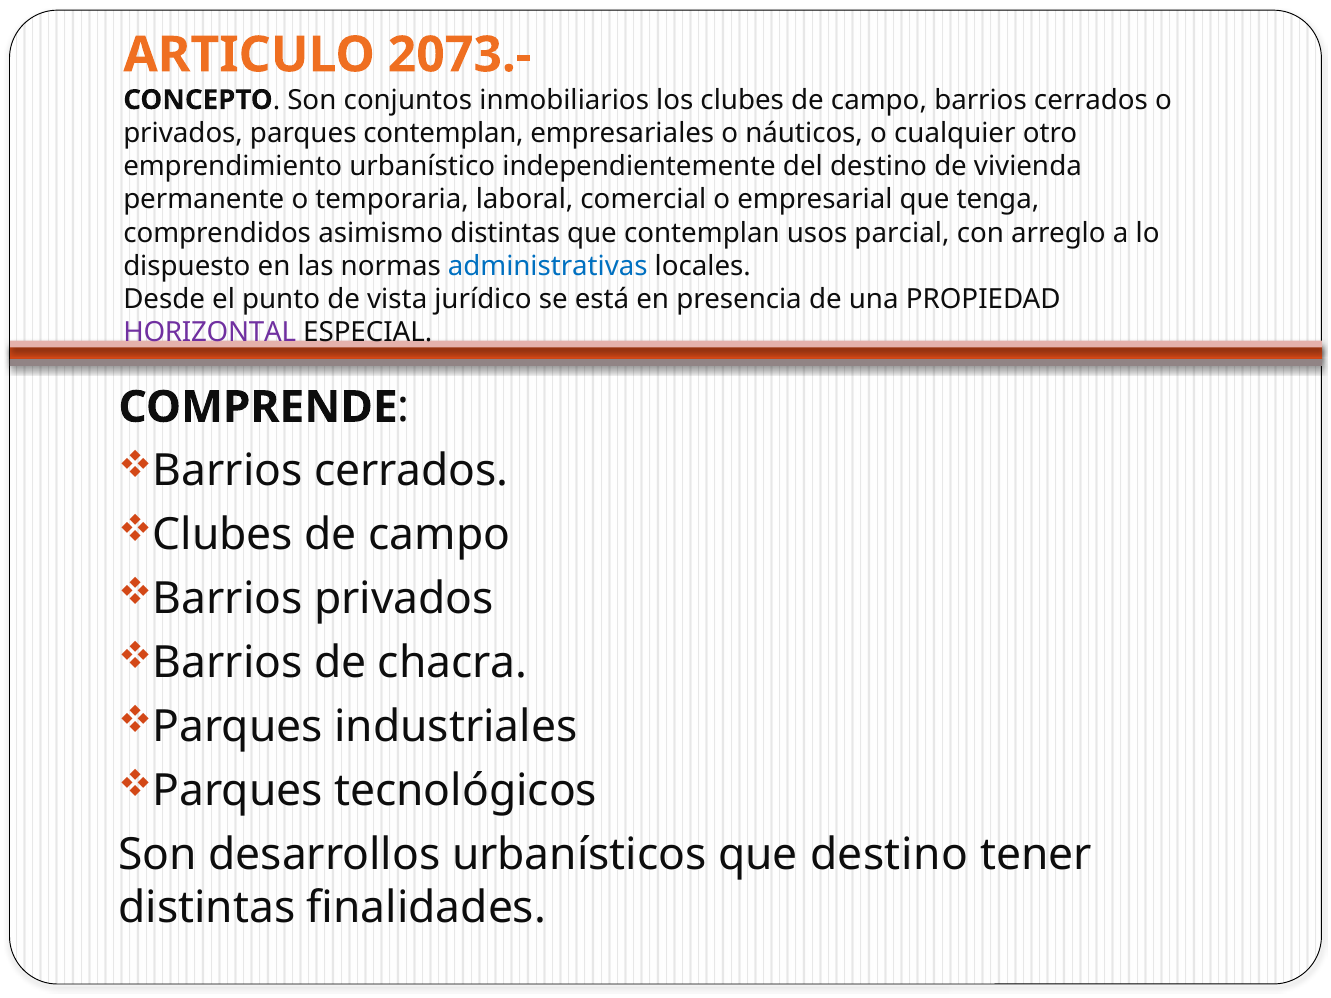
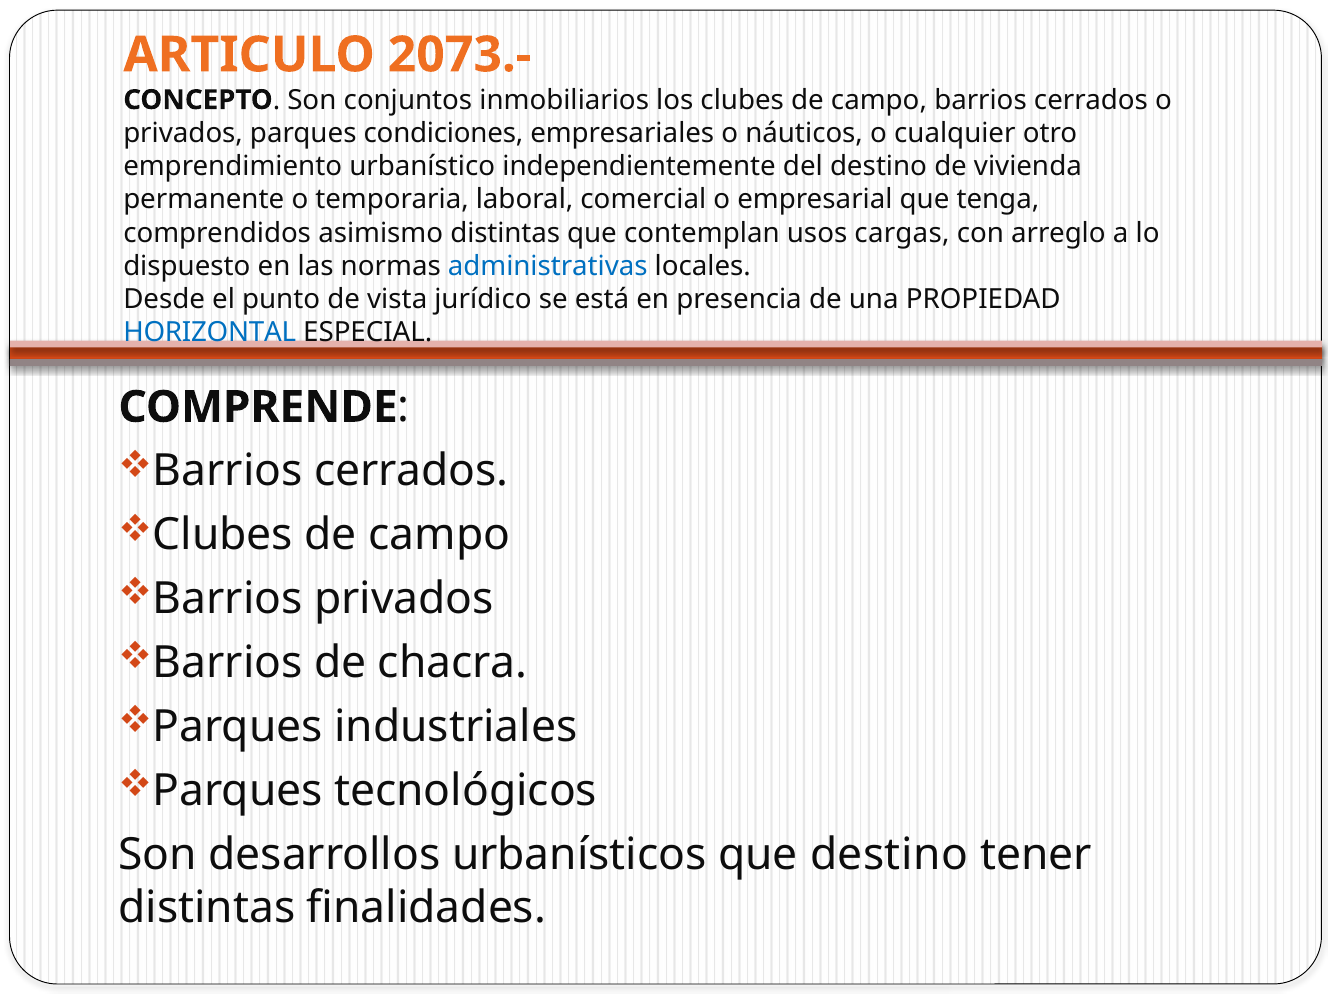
parques contemplan: contemplan -> condiciones (443, 133)
parcial: parcial -> cargas (902, 233)
HORIZONTAL colour: purple -> blue (210, 333)
